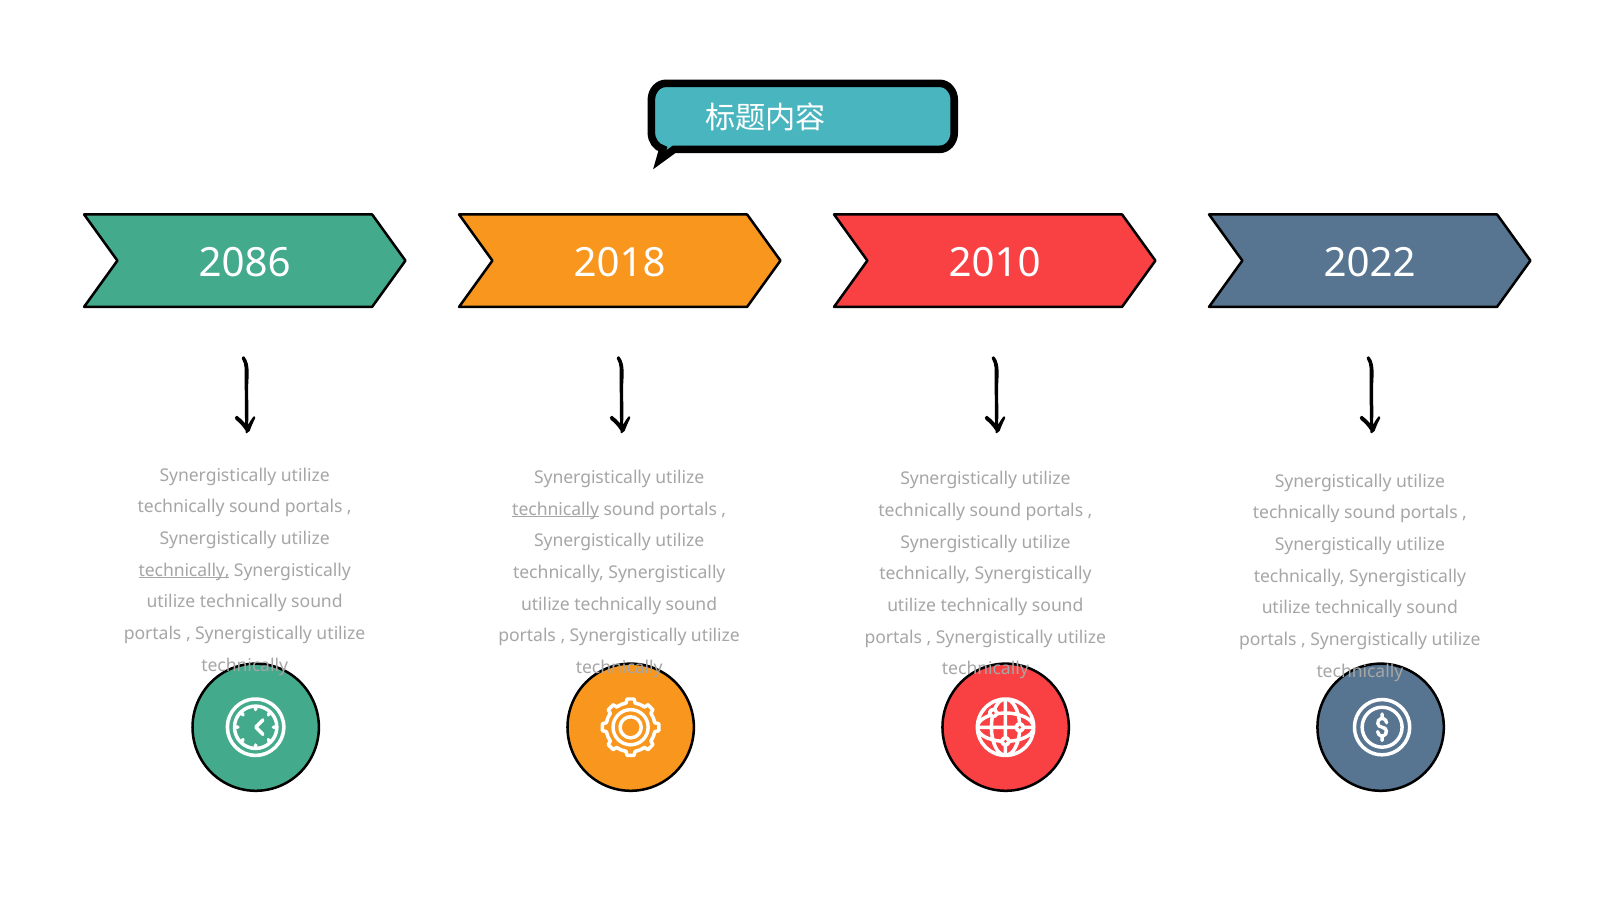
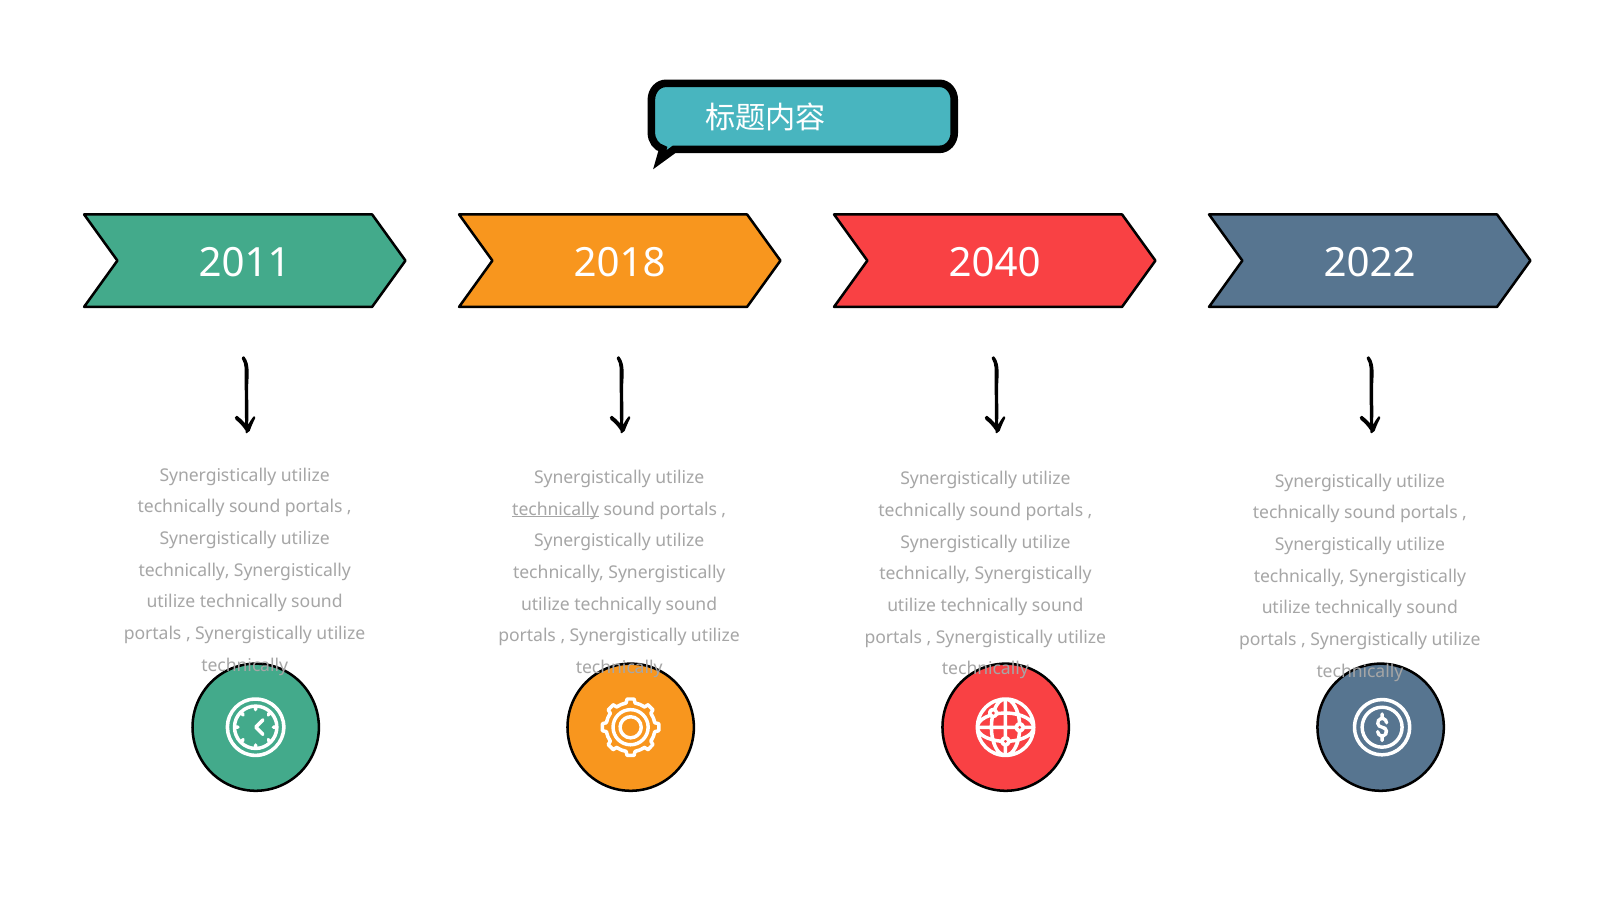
2086: 2086 -> 2011 (245, 264)
2010: 2010 -> 2040 (995, 264)
technically underline: present -> none (184, 570)
